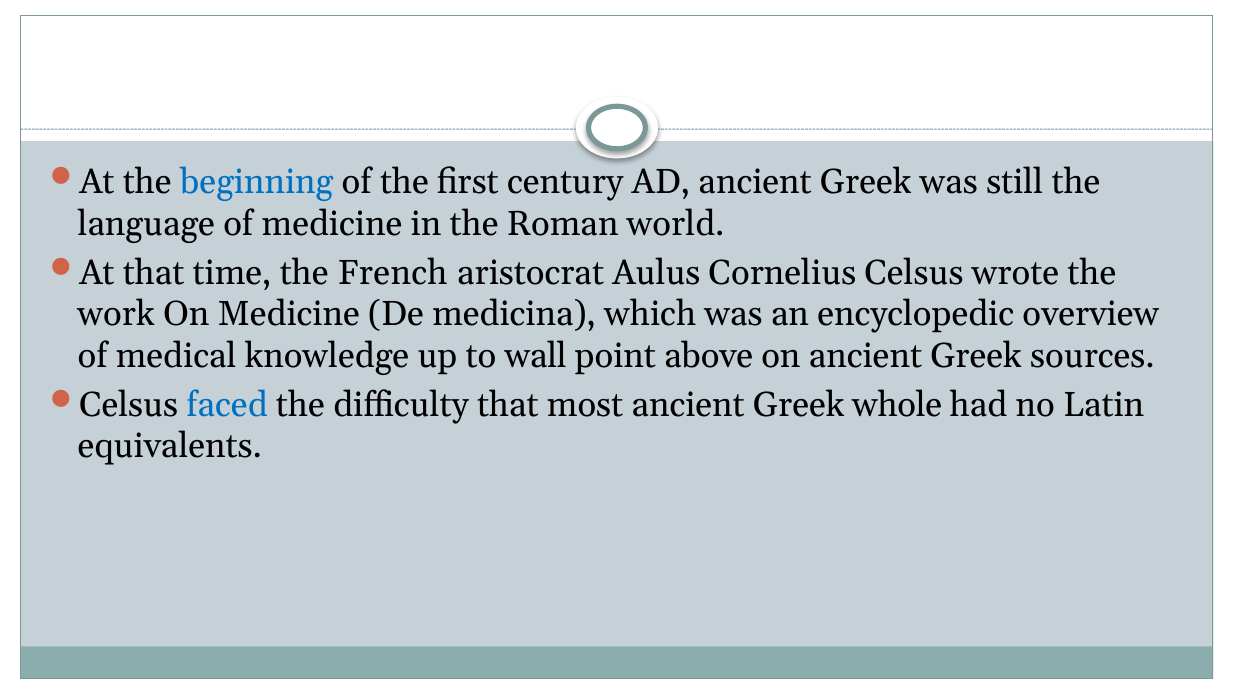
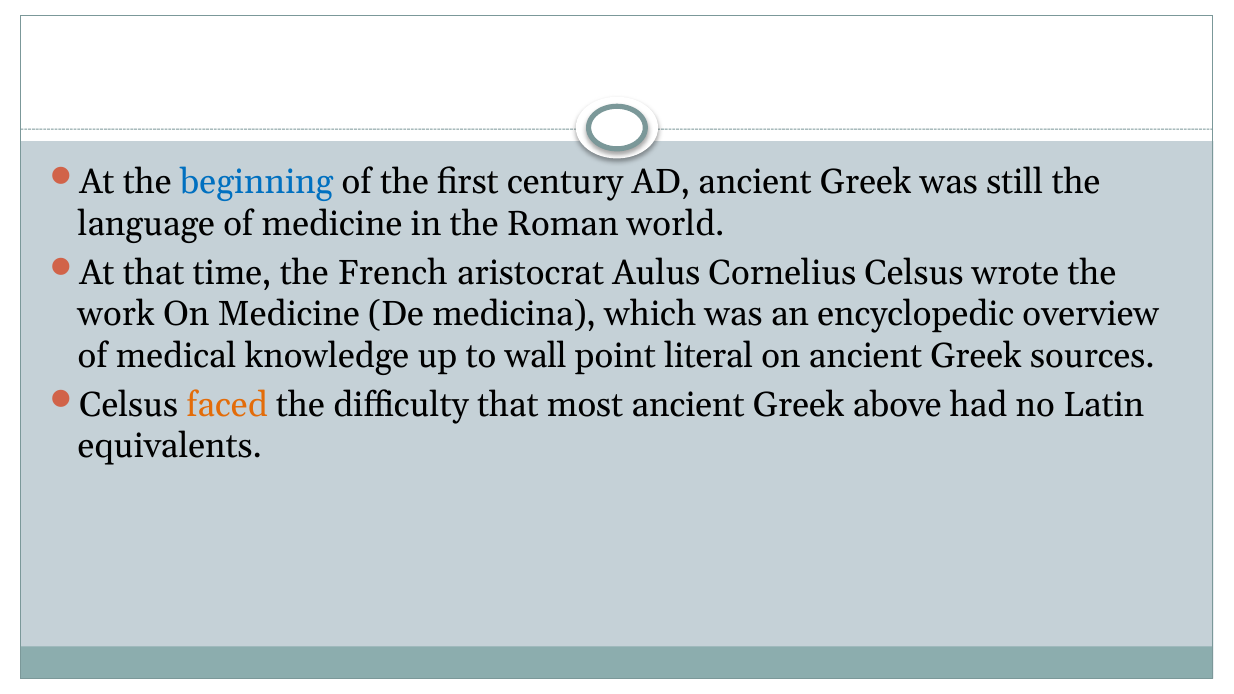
above: above -> literal (709, 356)
faced colour: blue -> orange (227, 405)
whole: whole -> above (897, 405)
